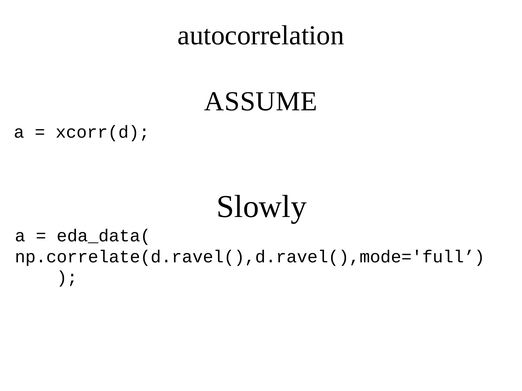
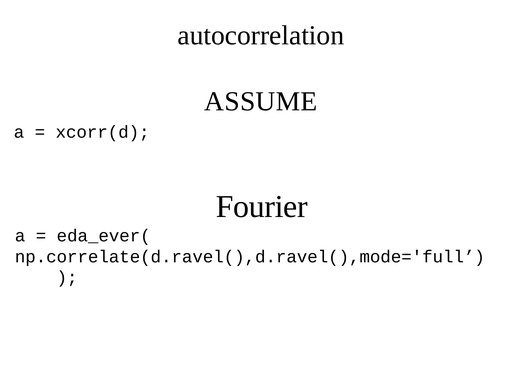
Slowly: Slowly -> Fourier (262, 207)
eda_data(: eda_data( -> eda_ever( (104, 236)
